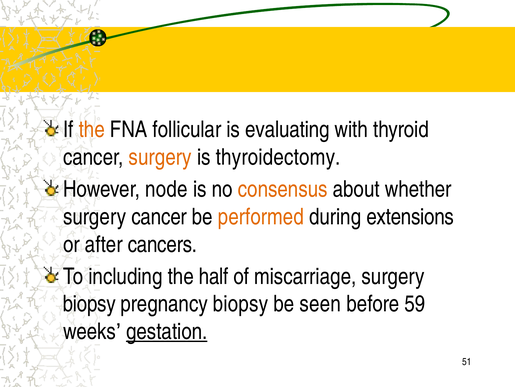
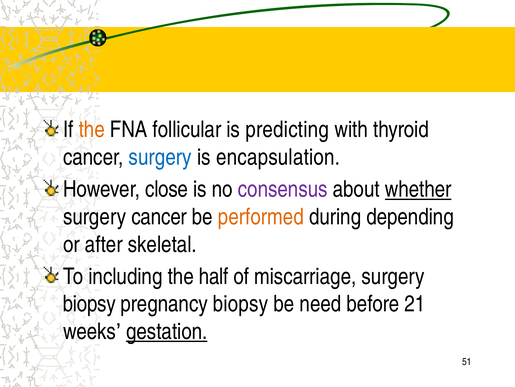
evaluating: evaluating -> predicting (287, 129)
surgery colour: orange -> blue (160, 157)
thyroidectomy: thyroidectomy -> encapsulation (278, 157)
node: node -> close (167, 189)
consensus colour: orange -> purple (283, 189)
whether underline: none -> present (418, 189)
extensions: extensions -> depending (410, 216)
cancers: cancers -> skeletal (162, 244)
seen: seen -> need (320, 303)
59: 59 -> 21 (415, 303)
